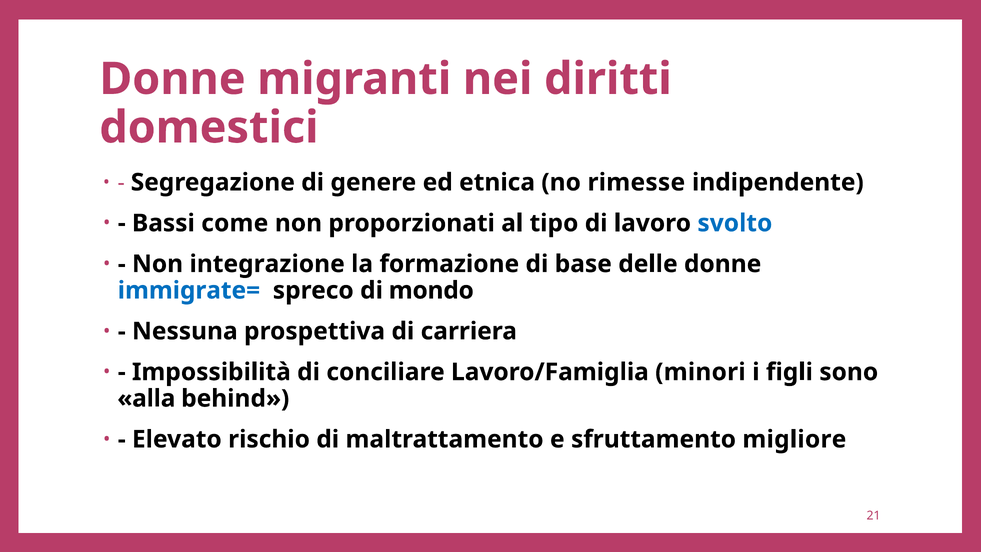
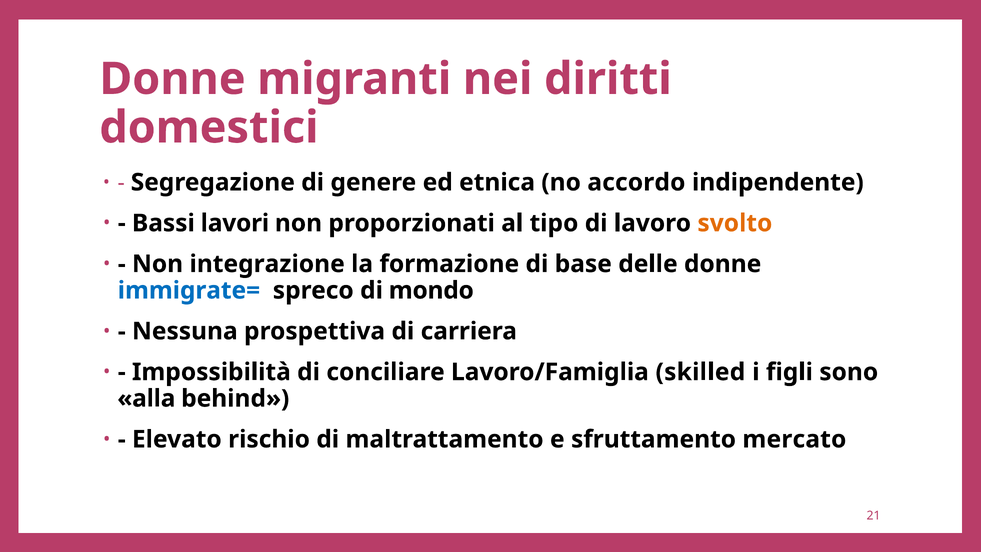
rimesse: rimesse -> accordo (636, 182)
come: come -> lavori (235, 223)
svolto colour: blue -> orange (735, 223)
minori: minori -> skilled (700, 372)
migliore: migliore -> mercato (794, 439)
